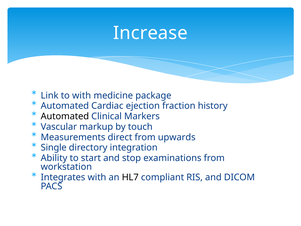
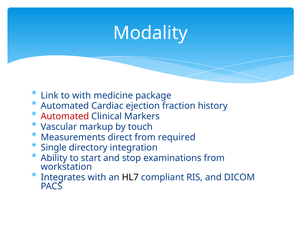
Increase: Increase -> Modality (150, 33)
Automated colour: black -> red (65, 116)
upwards: upwards -> required (177, 137)
